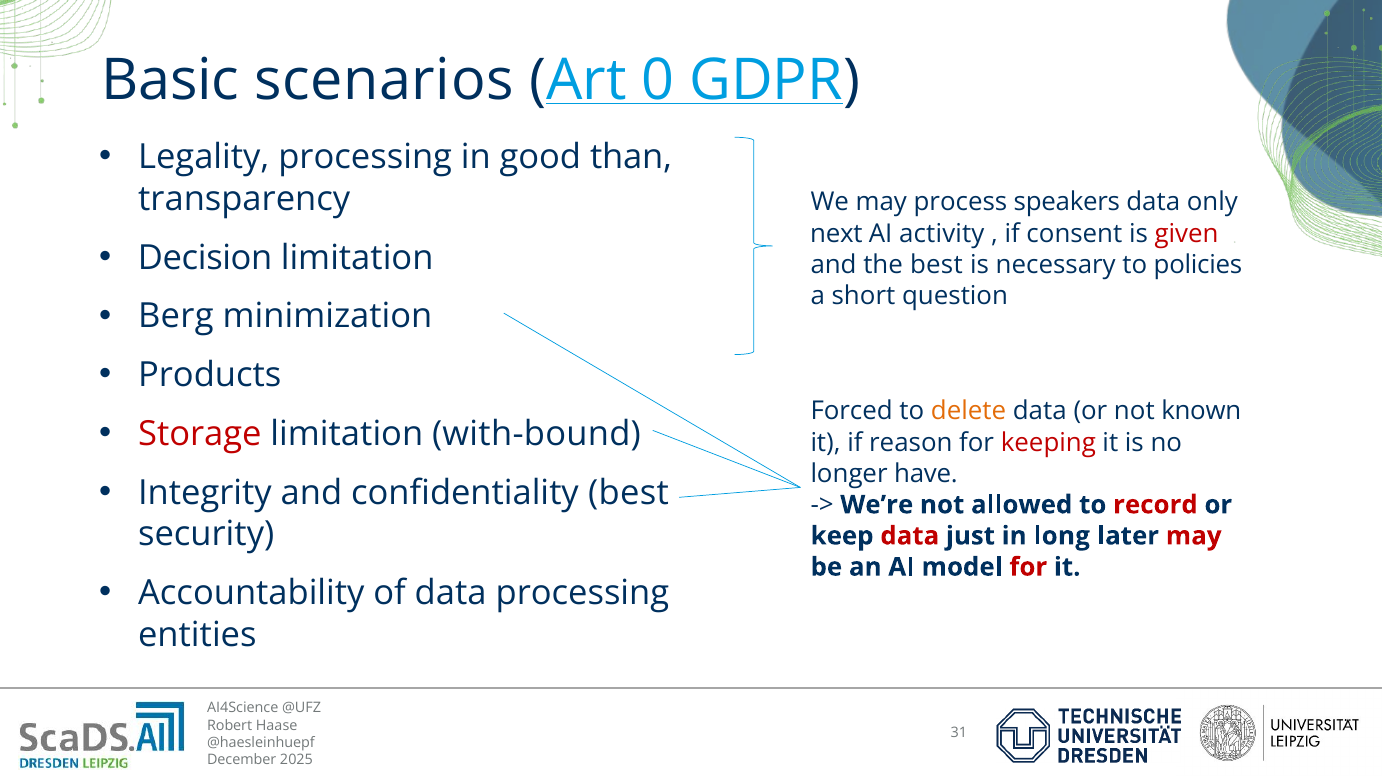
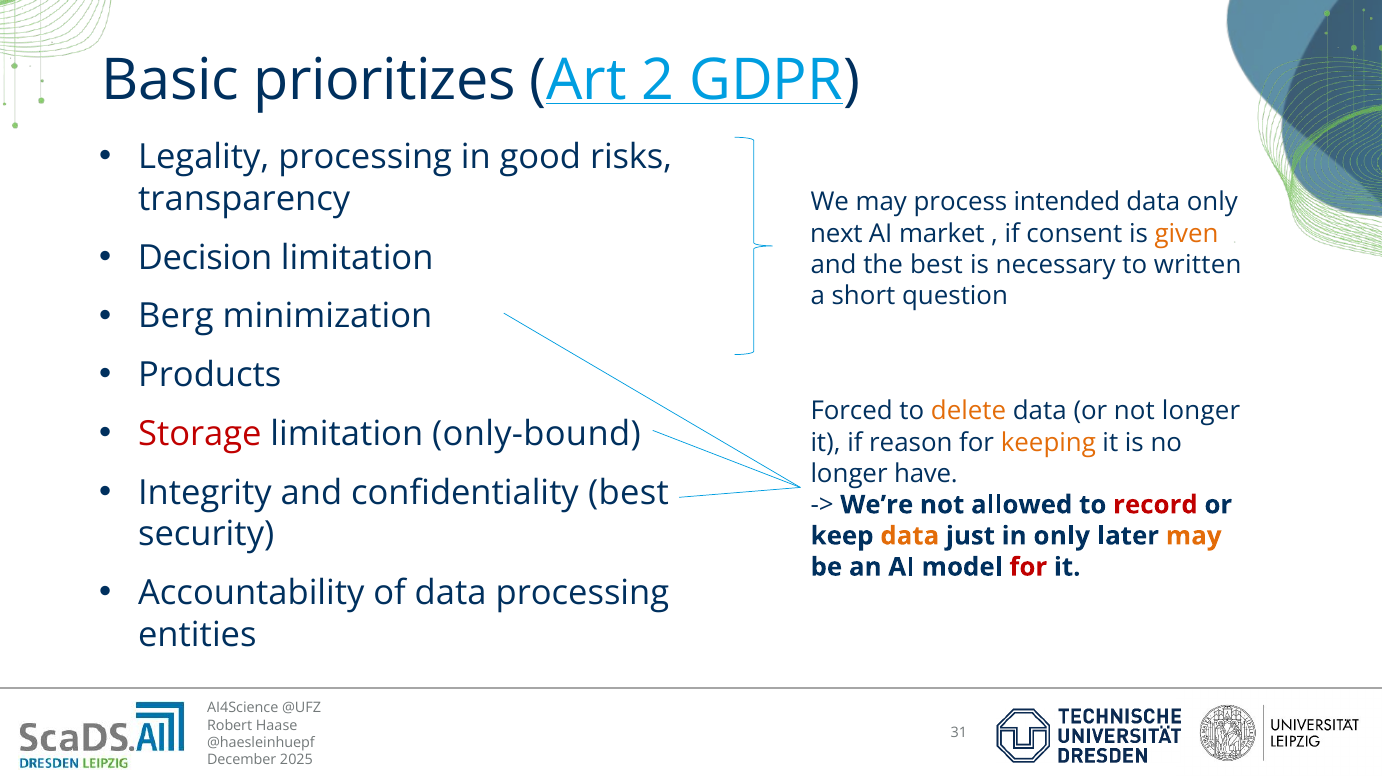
scenarios: scenarios -> prioritizes (385, 81)
0: 0 -> 2 (658, 81)
than: than -> risks (631, 157)
speakers: speakers -> intended (1067, 202)
activity: activity -> market (942, 233)
given colour: red -> orange (1187, 233)
policies: policies -> written (1198, 264)
not known: known -> longer (1201, 411)
with-bound: with-bound -> only-bound (536, 434)
keeping colour: red -> orange (1048, 442)
data colour: red -> orange (910, 535)
in long: long -> only (1062, 535)
may colour: red -> orange (1194, 535)
